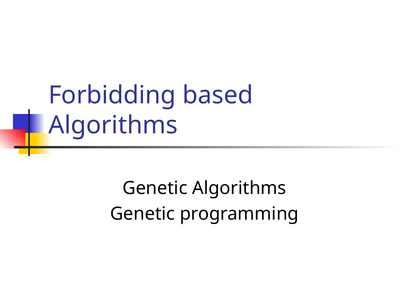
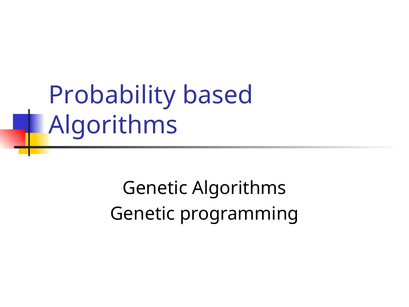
Forbidding: Forbidding -> Probability (112, 95)
